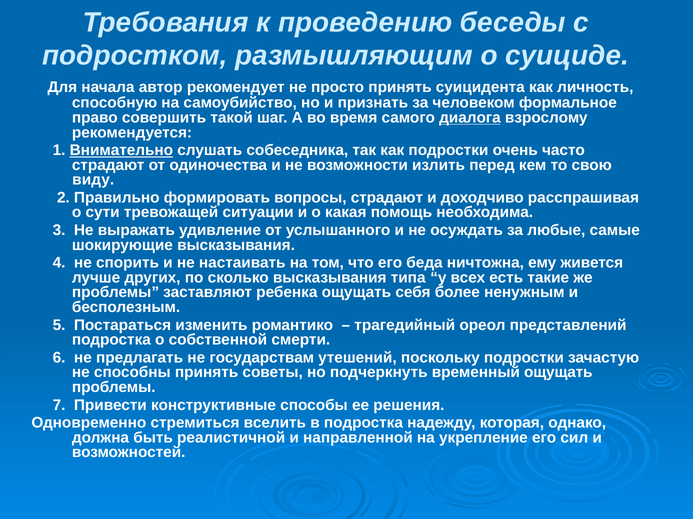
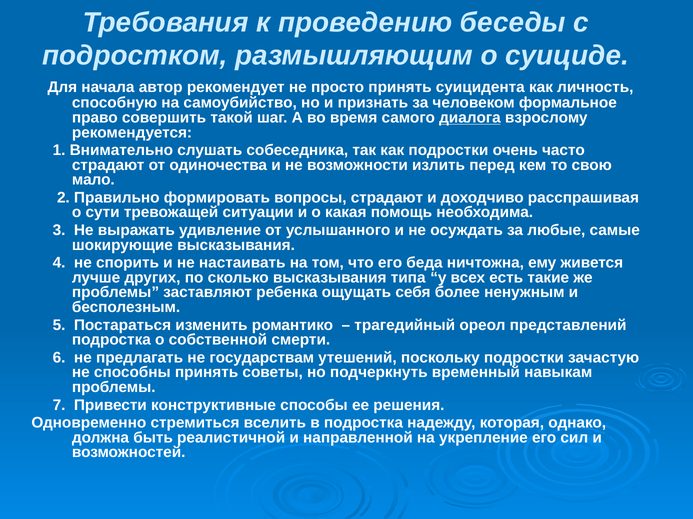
Внимательно underline: present -> none (121, 150)
виду: виду -> мало (93, 180)
временный ощущать: ощущать -> навыкам (558, 373)
